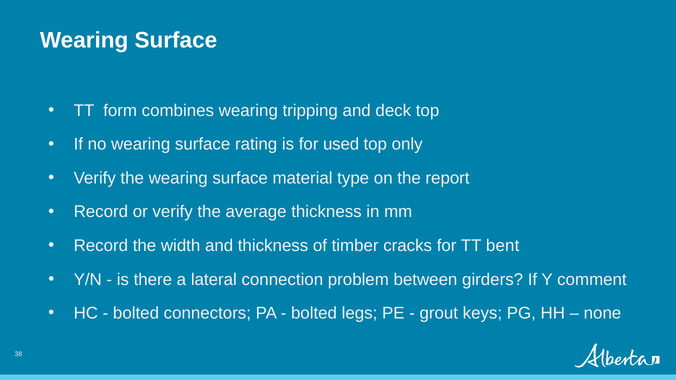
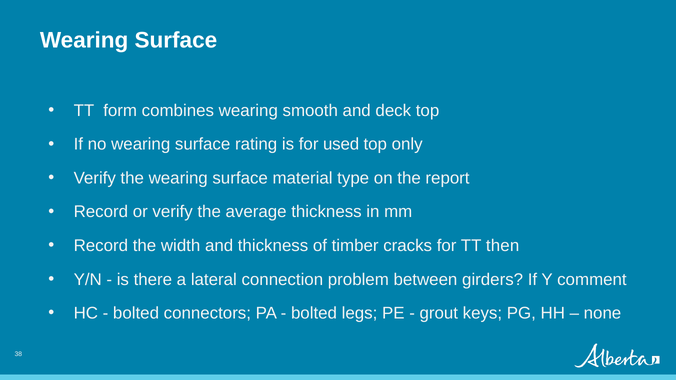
tripping: tripping -> smooth (310, 111)
bent: bent -> then (503, 246)
